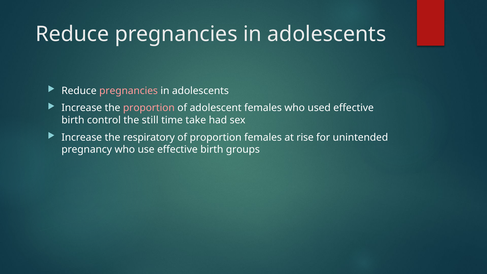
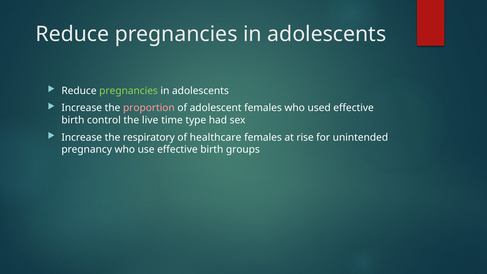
pregnancies colour: pink -> light green (129, 91)
still: still -> live (150, 120)
take: take -> type (196, 120)
of proportion: proportion -> healthcare (216, 137)
